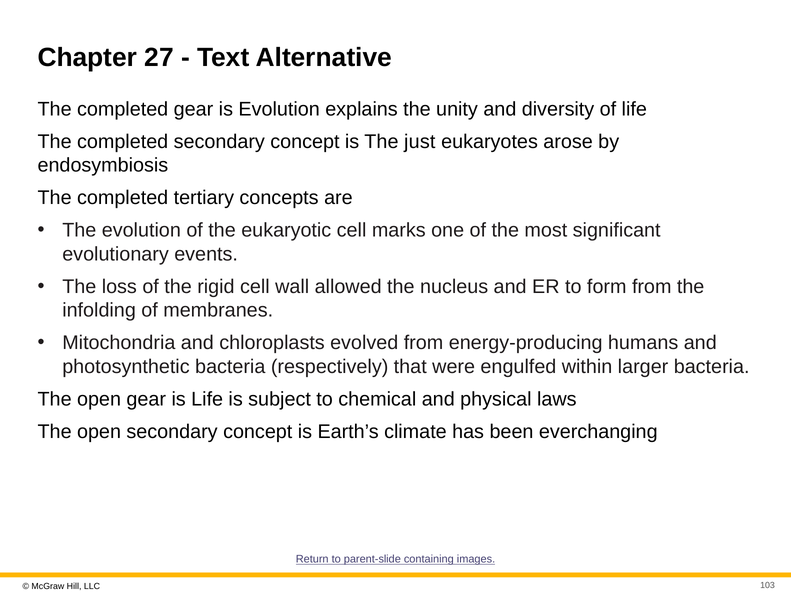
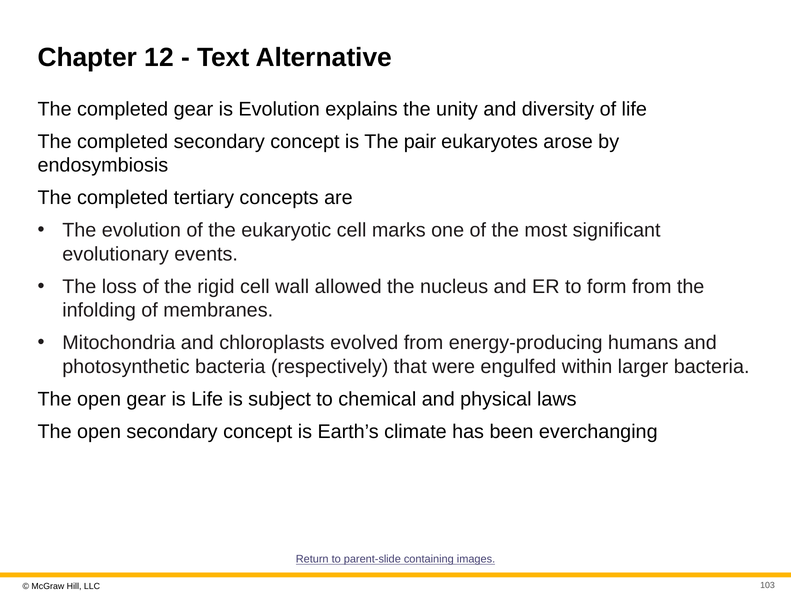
27: 27 -> 12 (159, 58)
just: just -> pair (420, 142)
